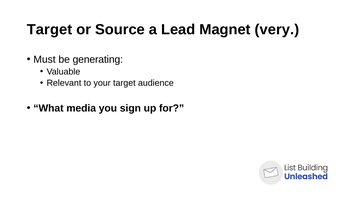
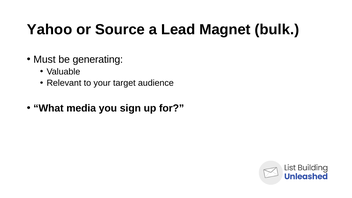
Target: Target -> Yahoo (50, 30)
very: very -> bulk (277, 30)
